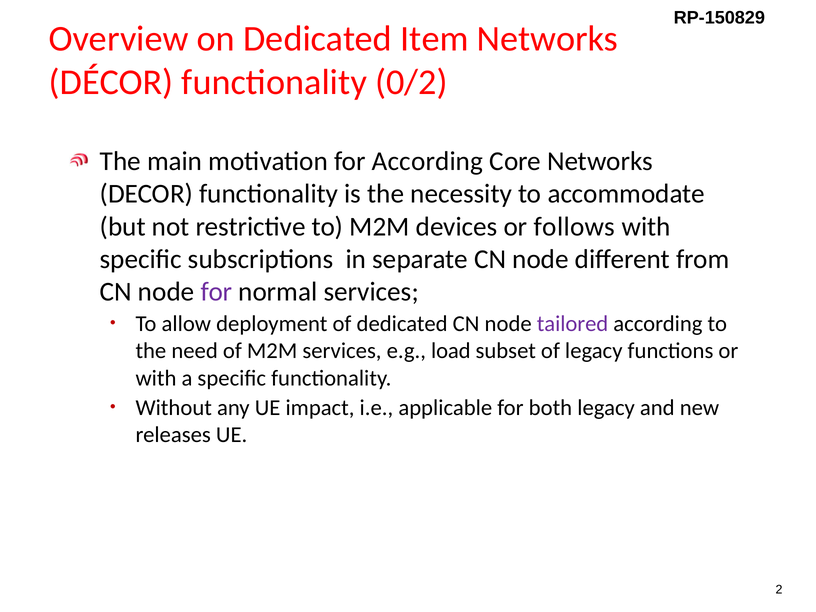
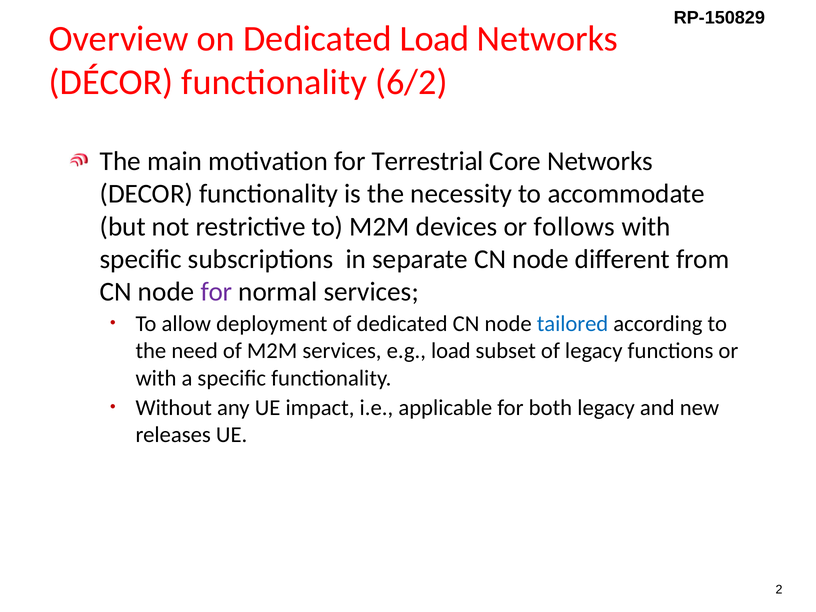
Dedicated Item: Item -> Load (435, 39)
0/2: 0/2 -> 6/2 (411, 82)
for According: According -> Terrestrial (428, 161)
tailored colour: purple -> blue (573, 324)
